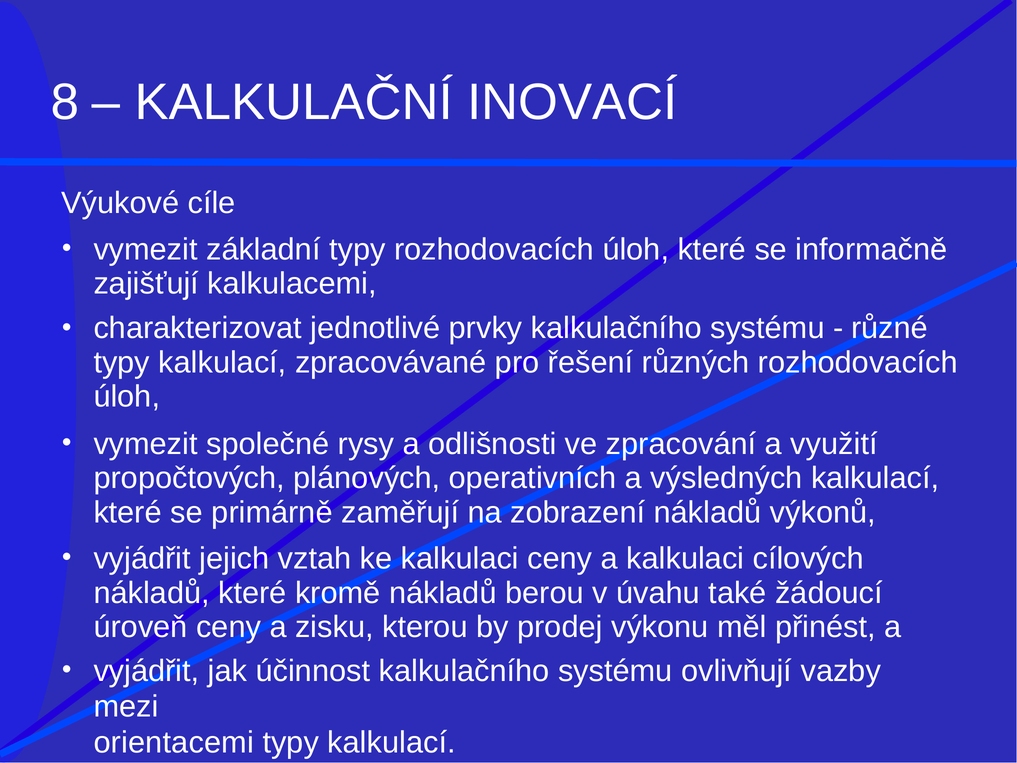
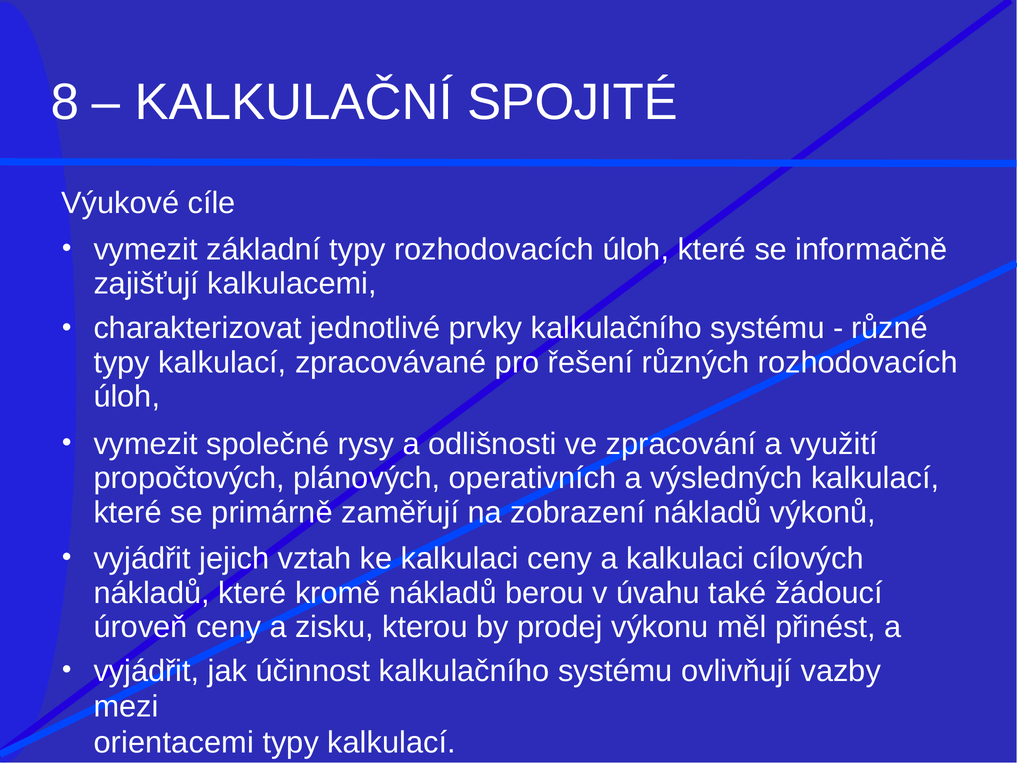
INOVACÍ: INOVACÍ -> SPOJITÉ (572, 102)
